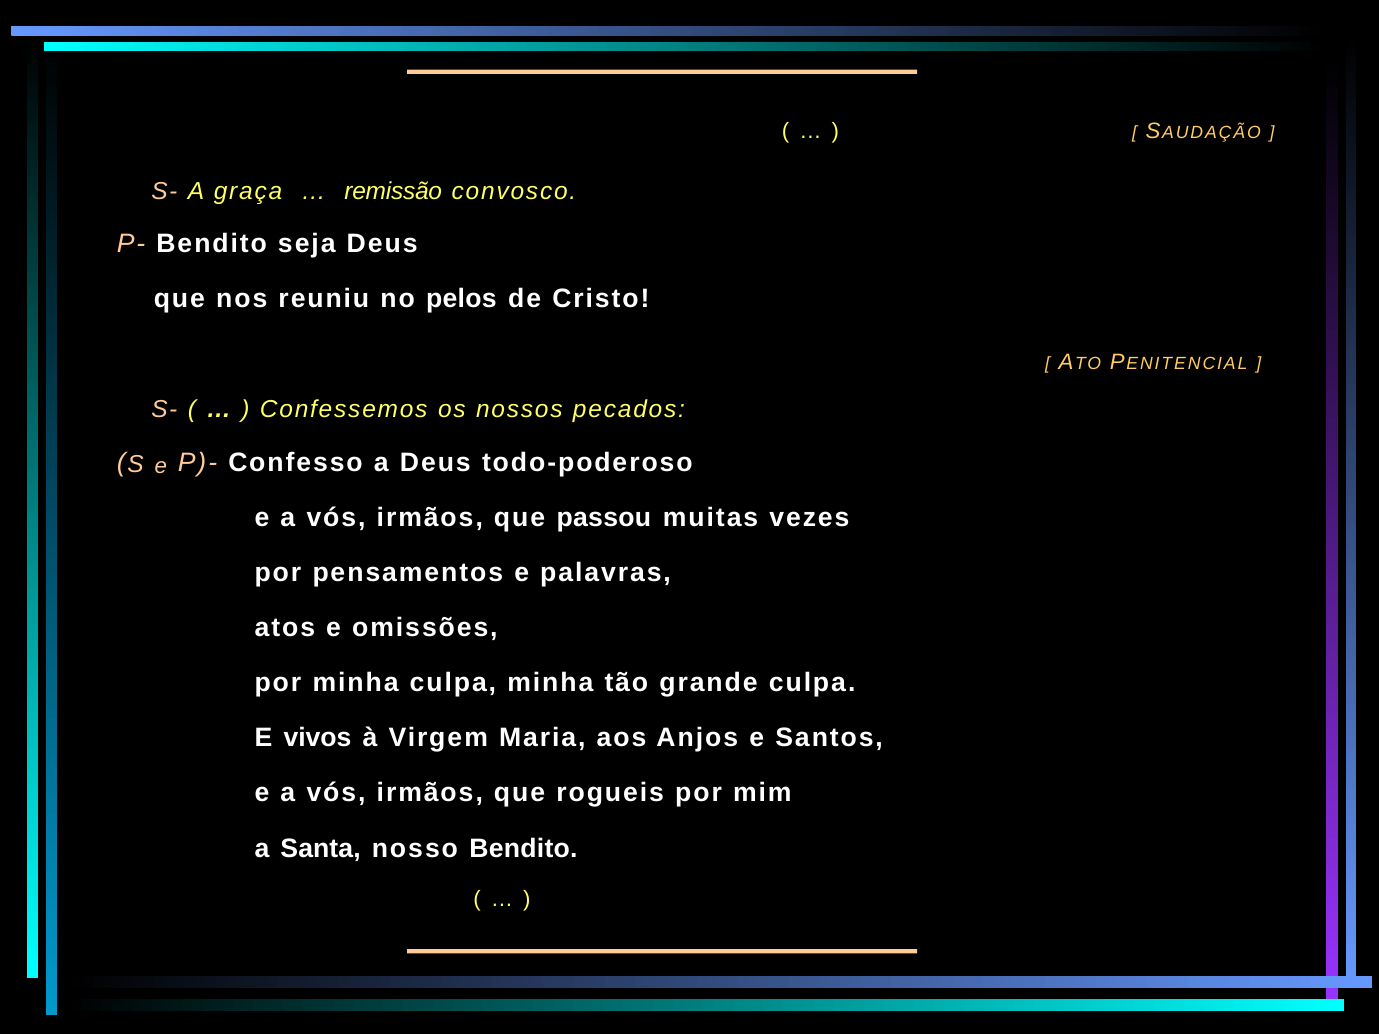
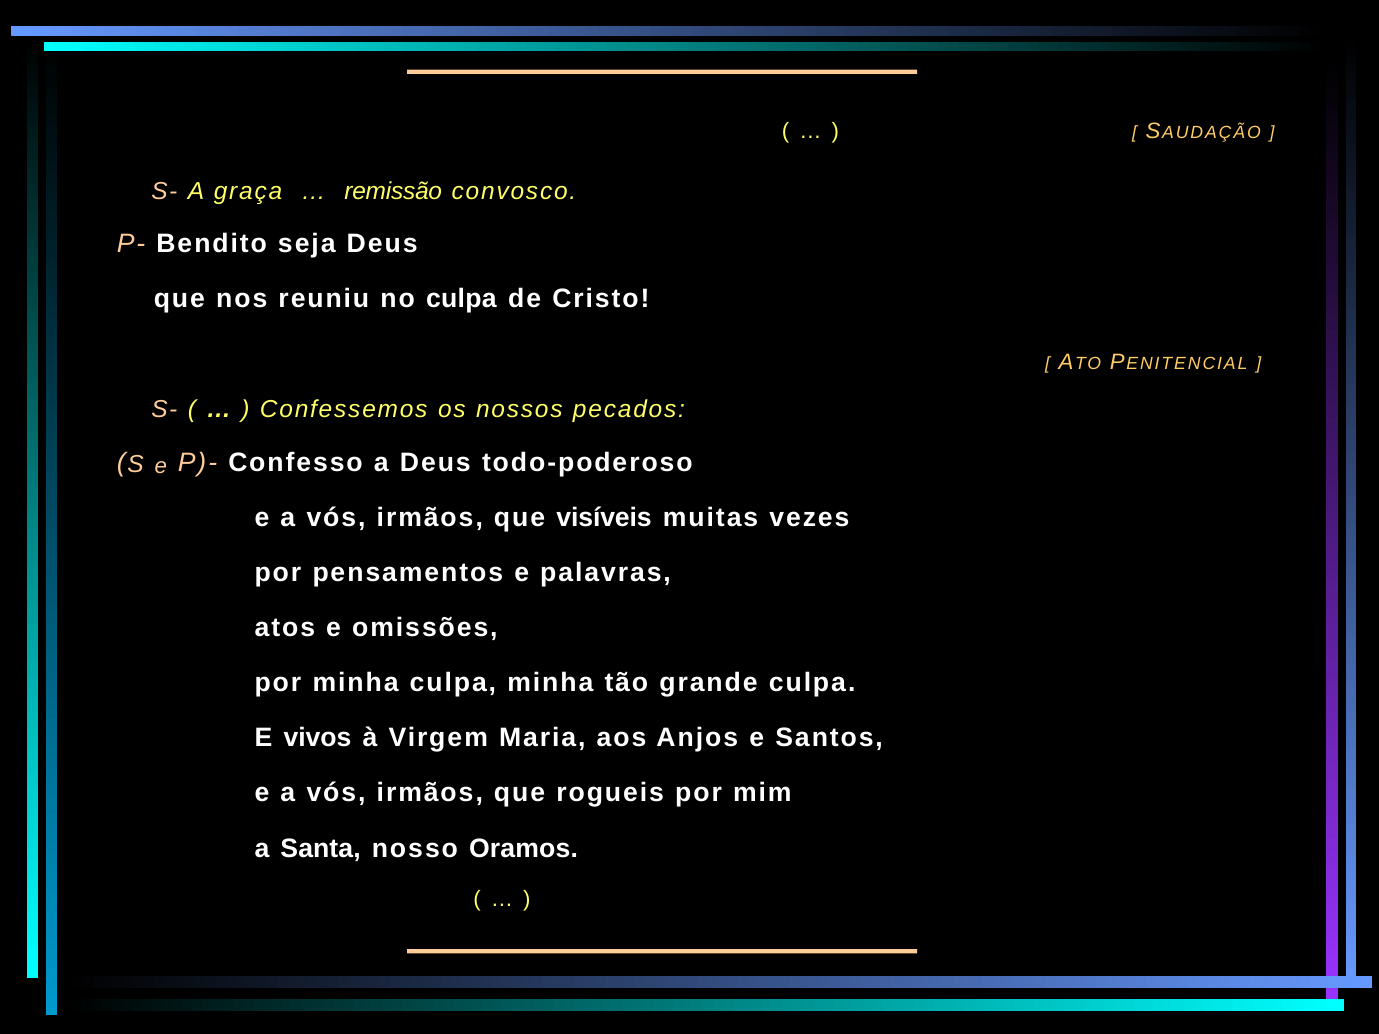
no pelos: pelos -> culpa (461, 299)
passou: passou -> visíveis (604, 518)
nosso Bendito: Bendito -> Oramos (524, 849)
